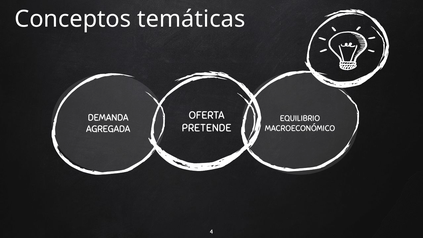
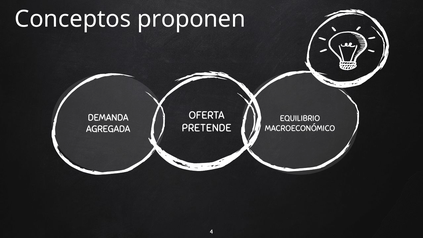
temáticas: temáticas -> proponen (191, 19)
